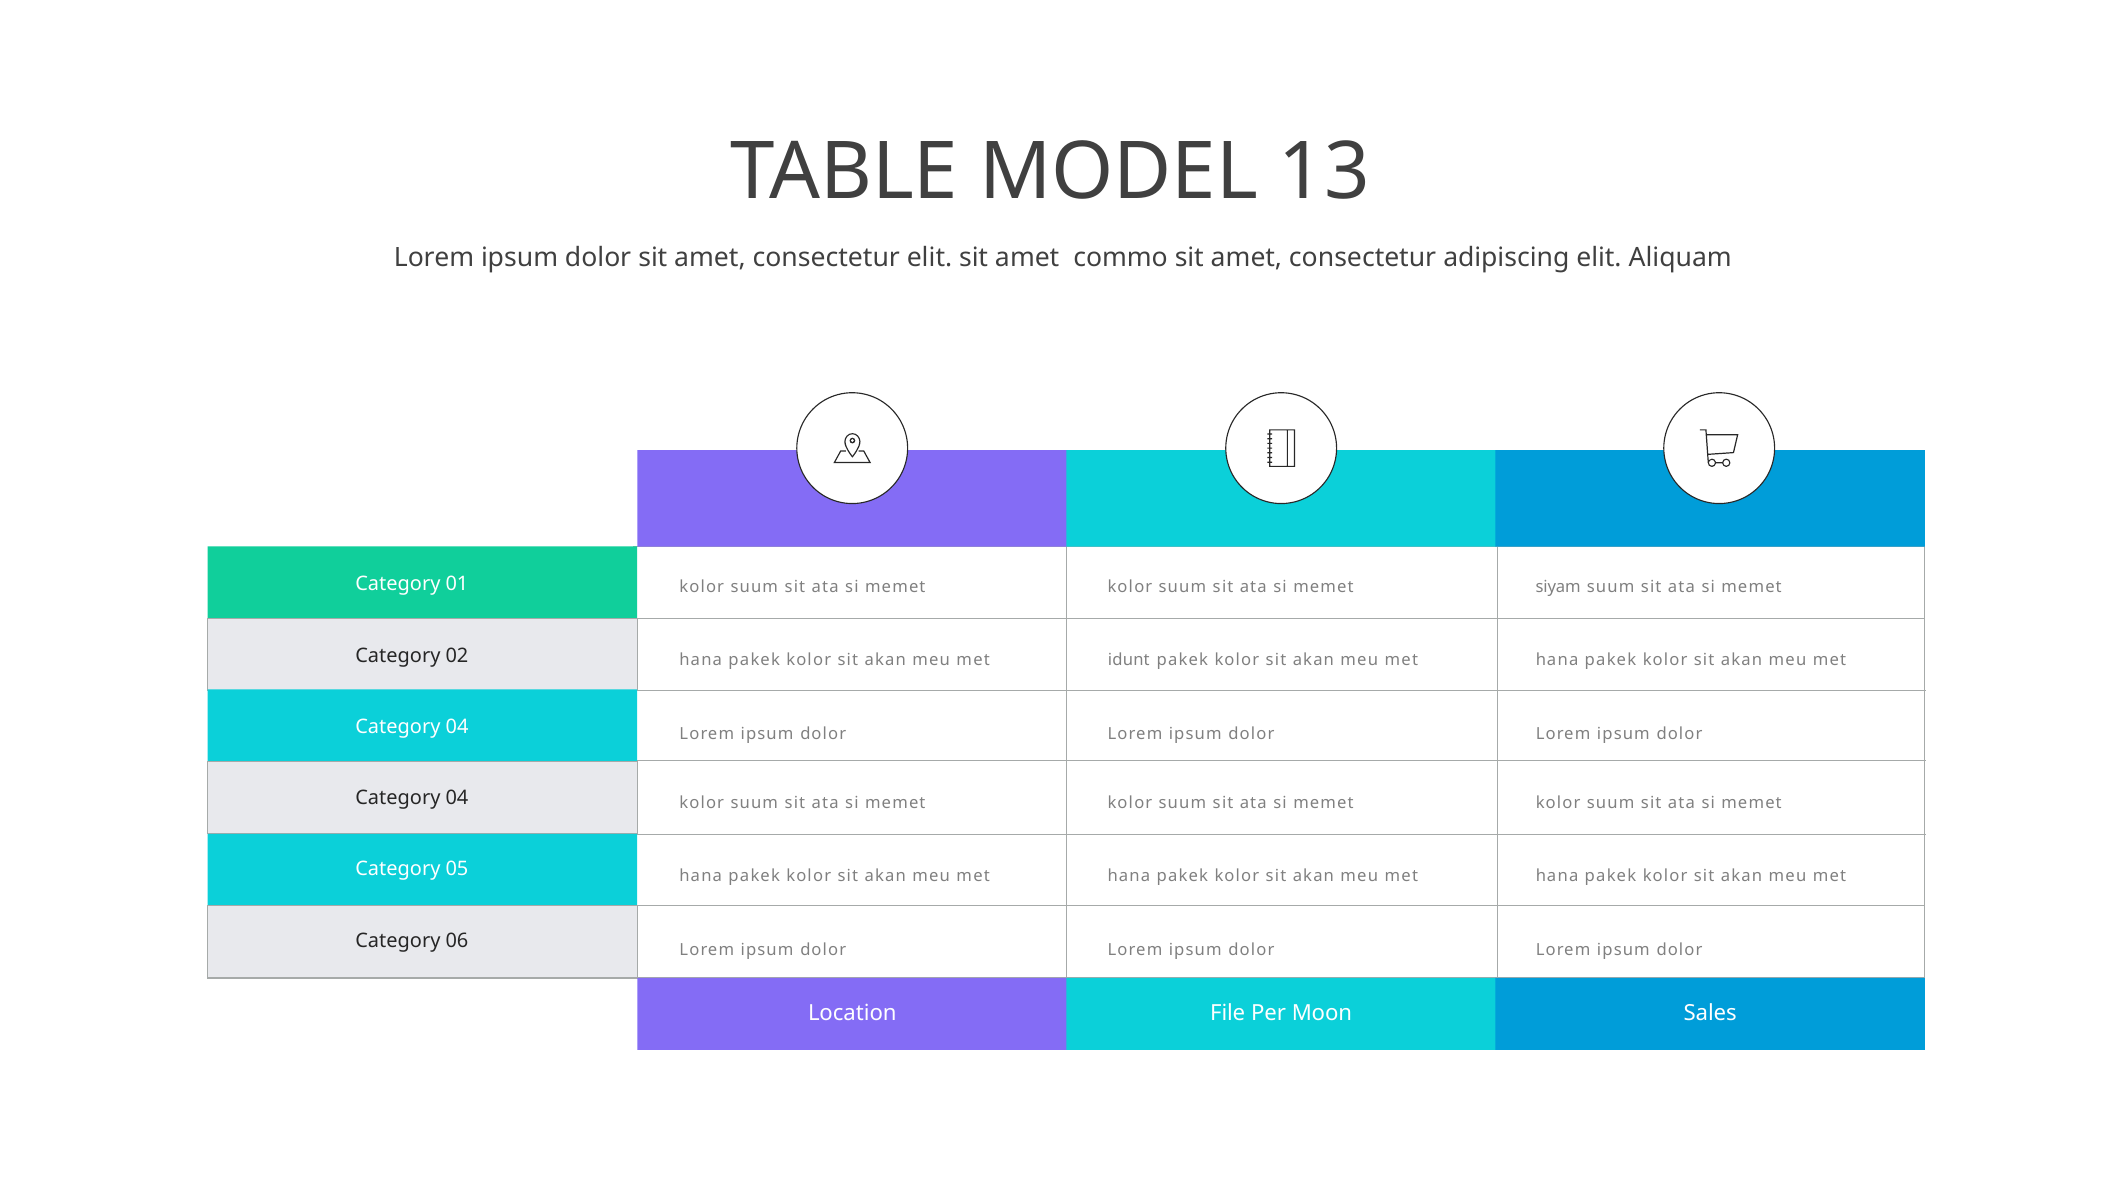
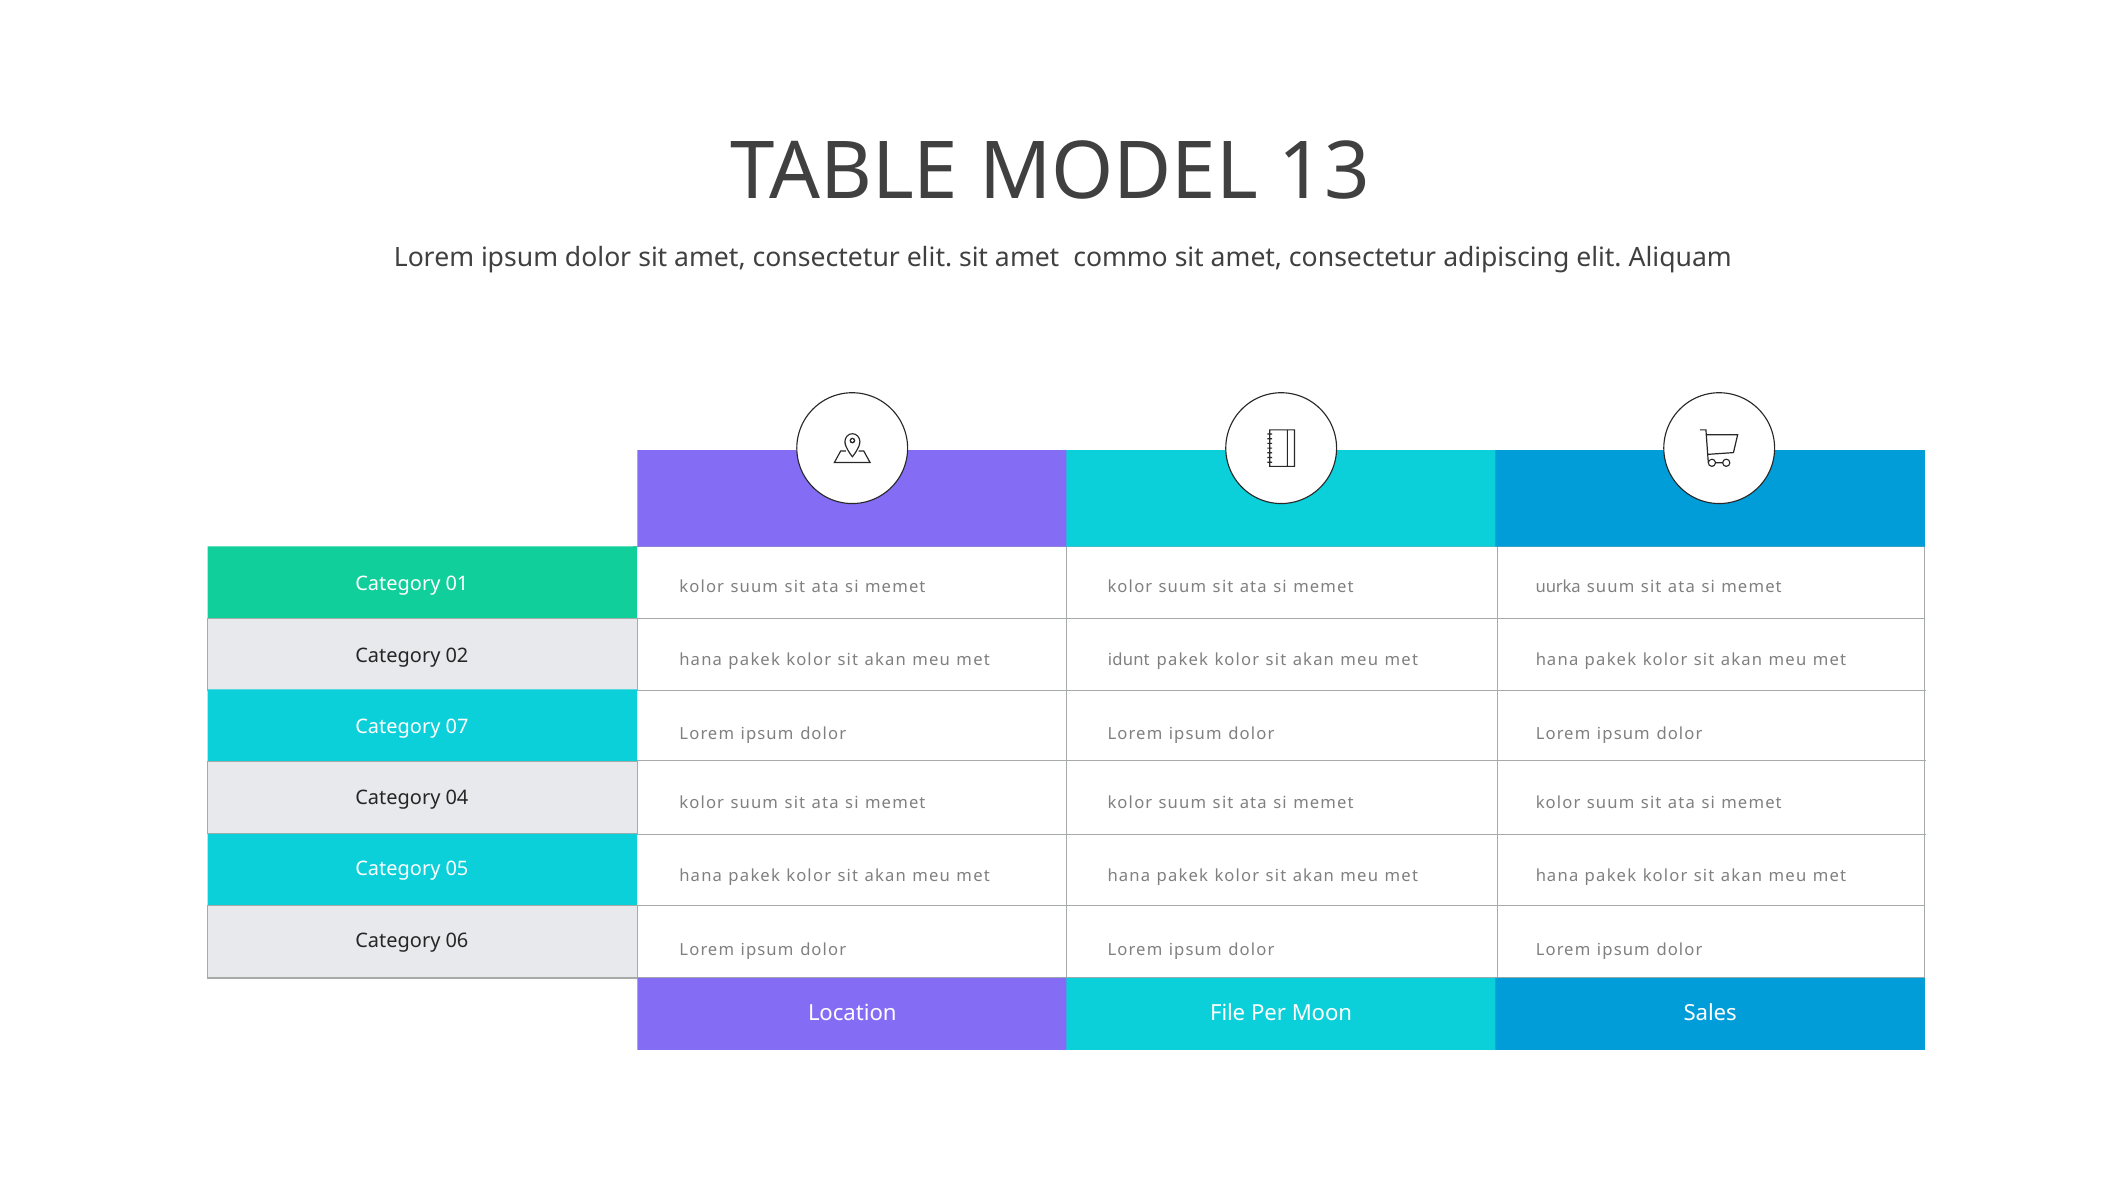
siyam: siyam -> uurka (1558, 587)
04: 04 -> 07 (457, 727)
